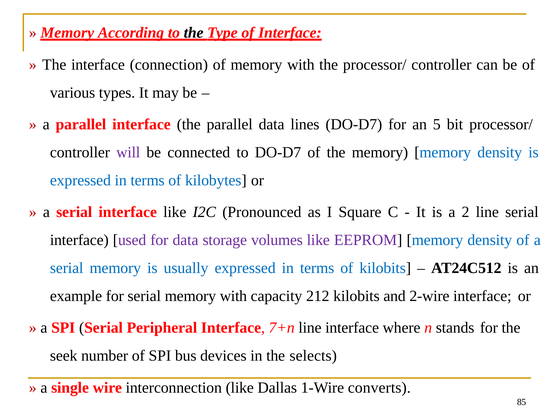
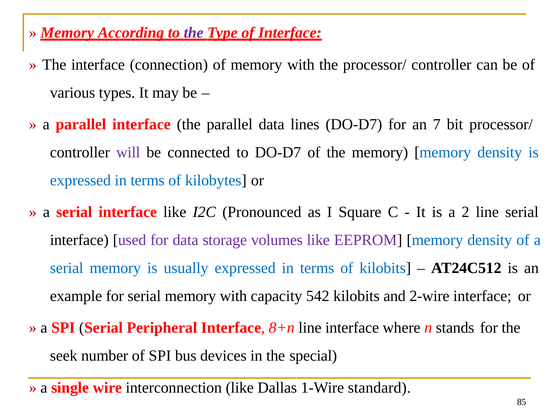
the colour: black -> purple (194, 33)
5: 5 -> 7 (437, 124)
212: 212 -> 542 (318, 295)
7+n: 7+n -> 8+n (282, 327)
selects: selects -> special (313, 355)
converts: converts -> standard (379, 387)
